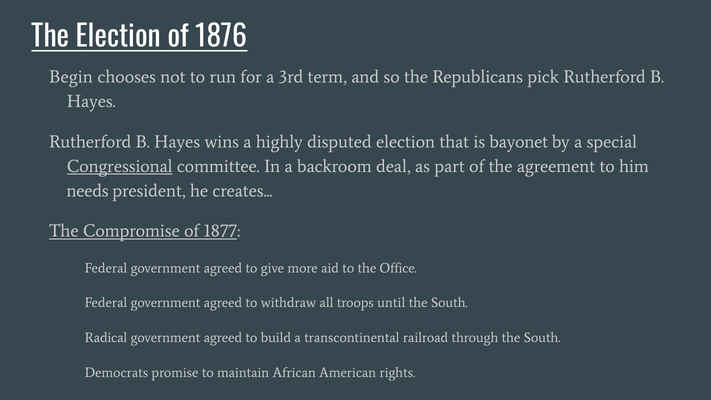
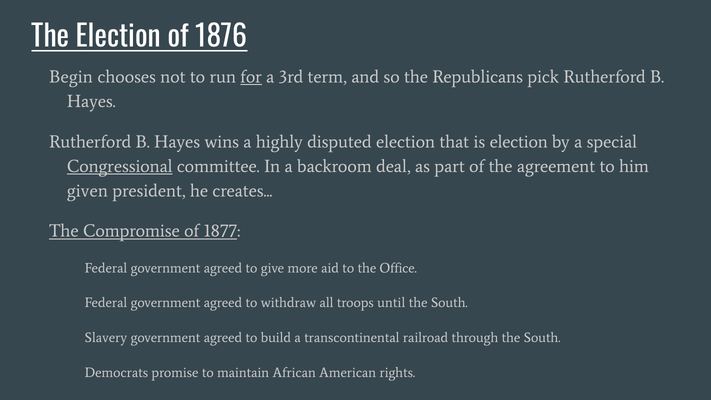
for underline: none -> present (251, 77)
is bayonet: bayonet -> election (519, 142)
needs: needs -> given (87, 191)
Radical: Radical -> Slavery (106, 338)
